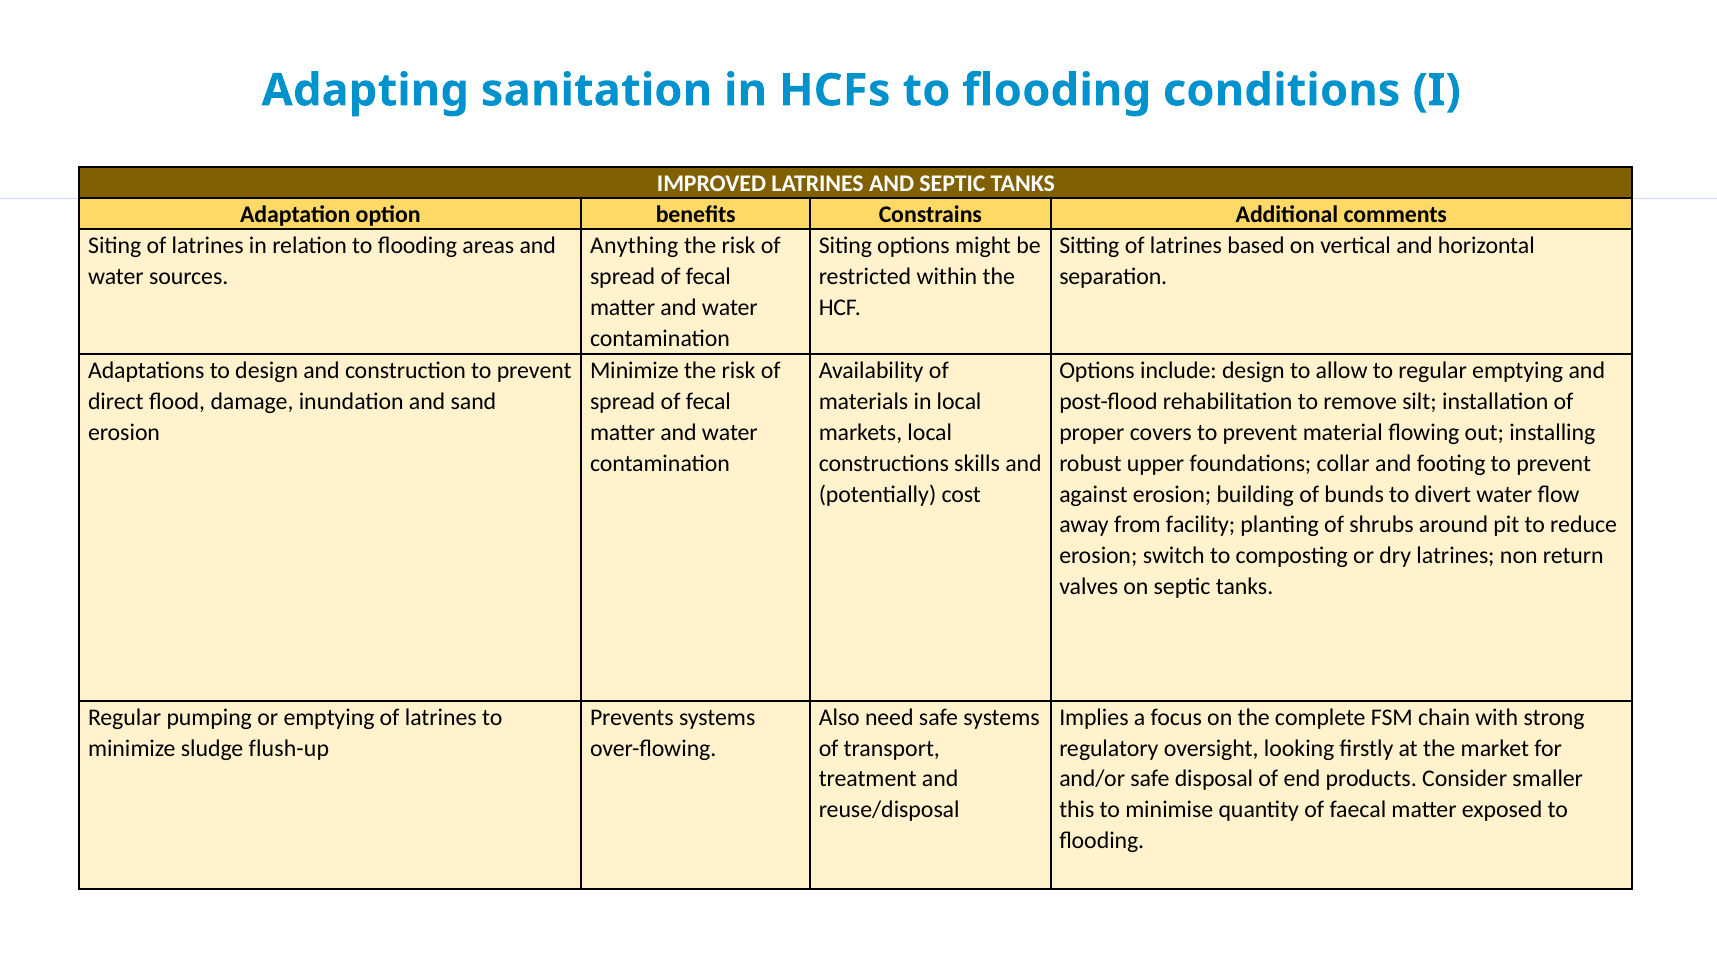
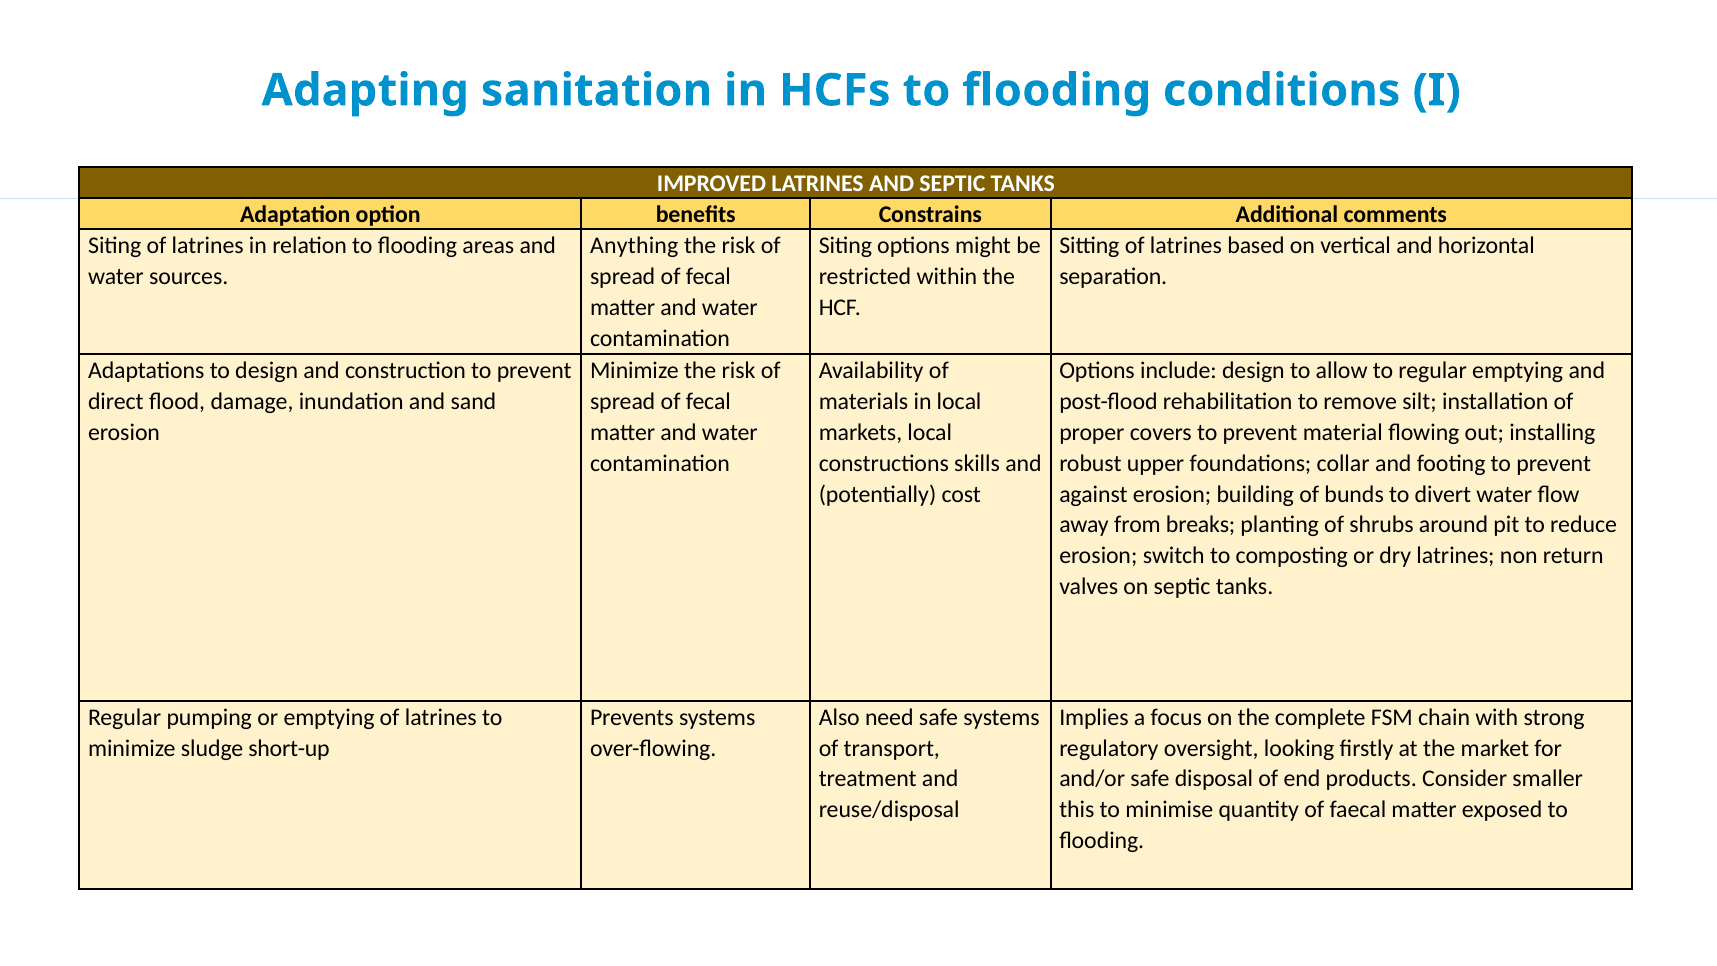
facility: facility -> breaks (1201, 525)
flush-up: flush-up -> short-up (289, 748)
